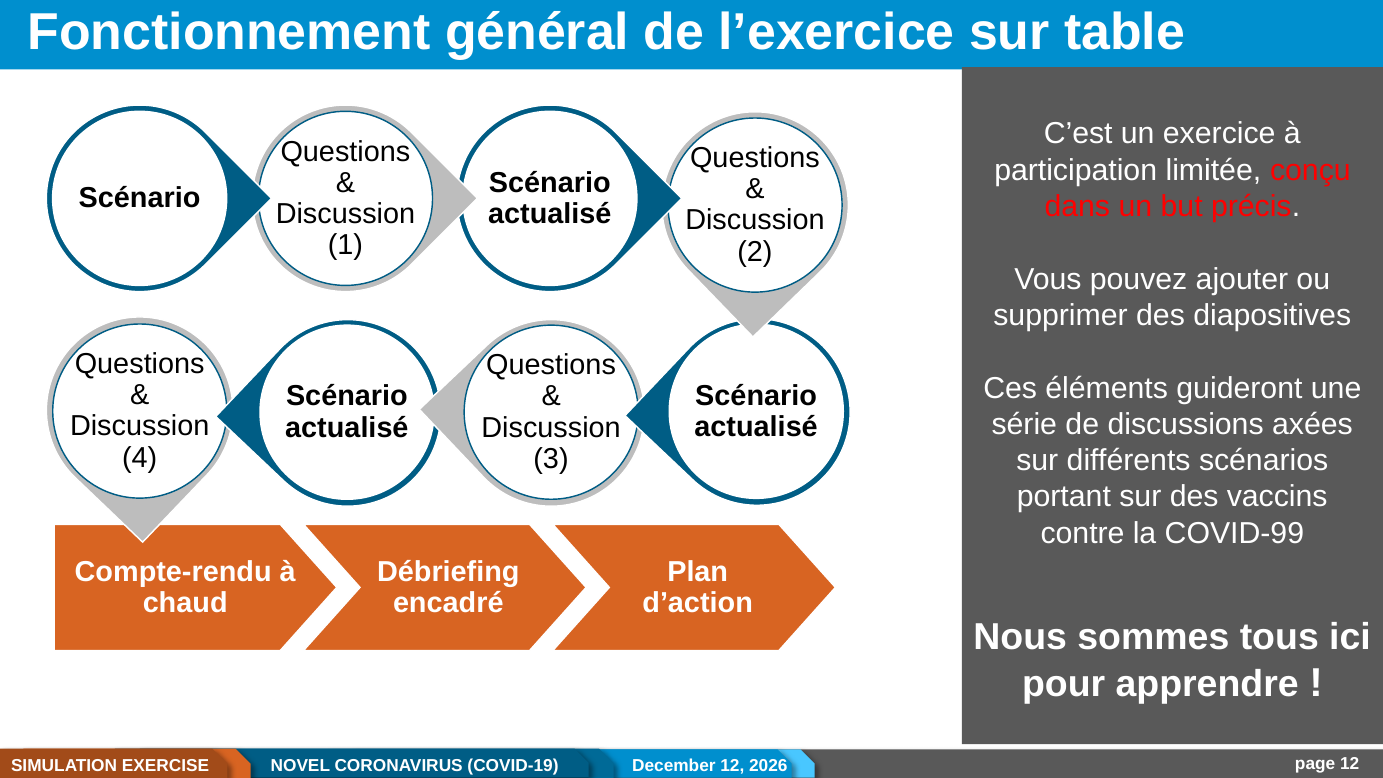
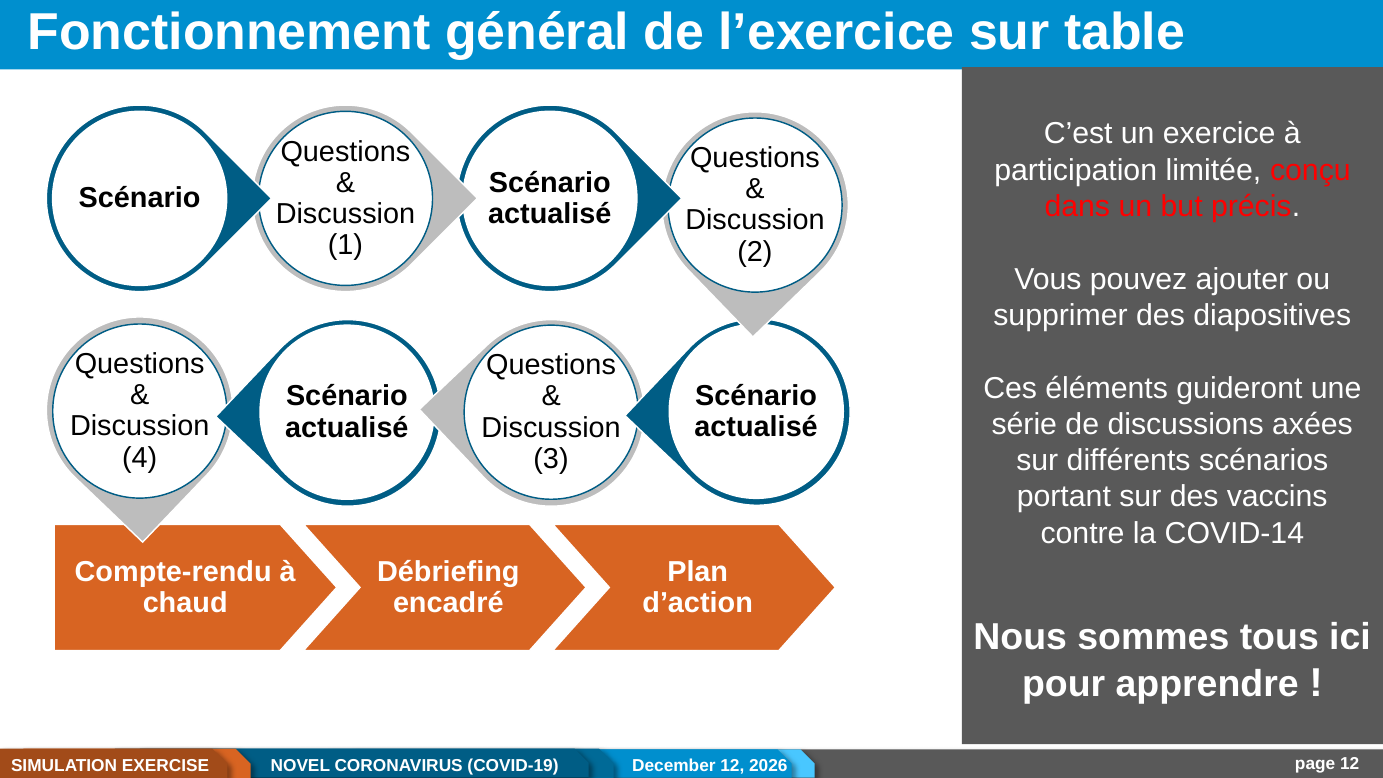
COVID-99: COVID-99 -> COVID-14 (1234, 533)
